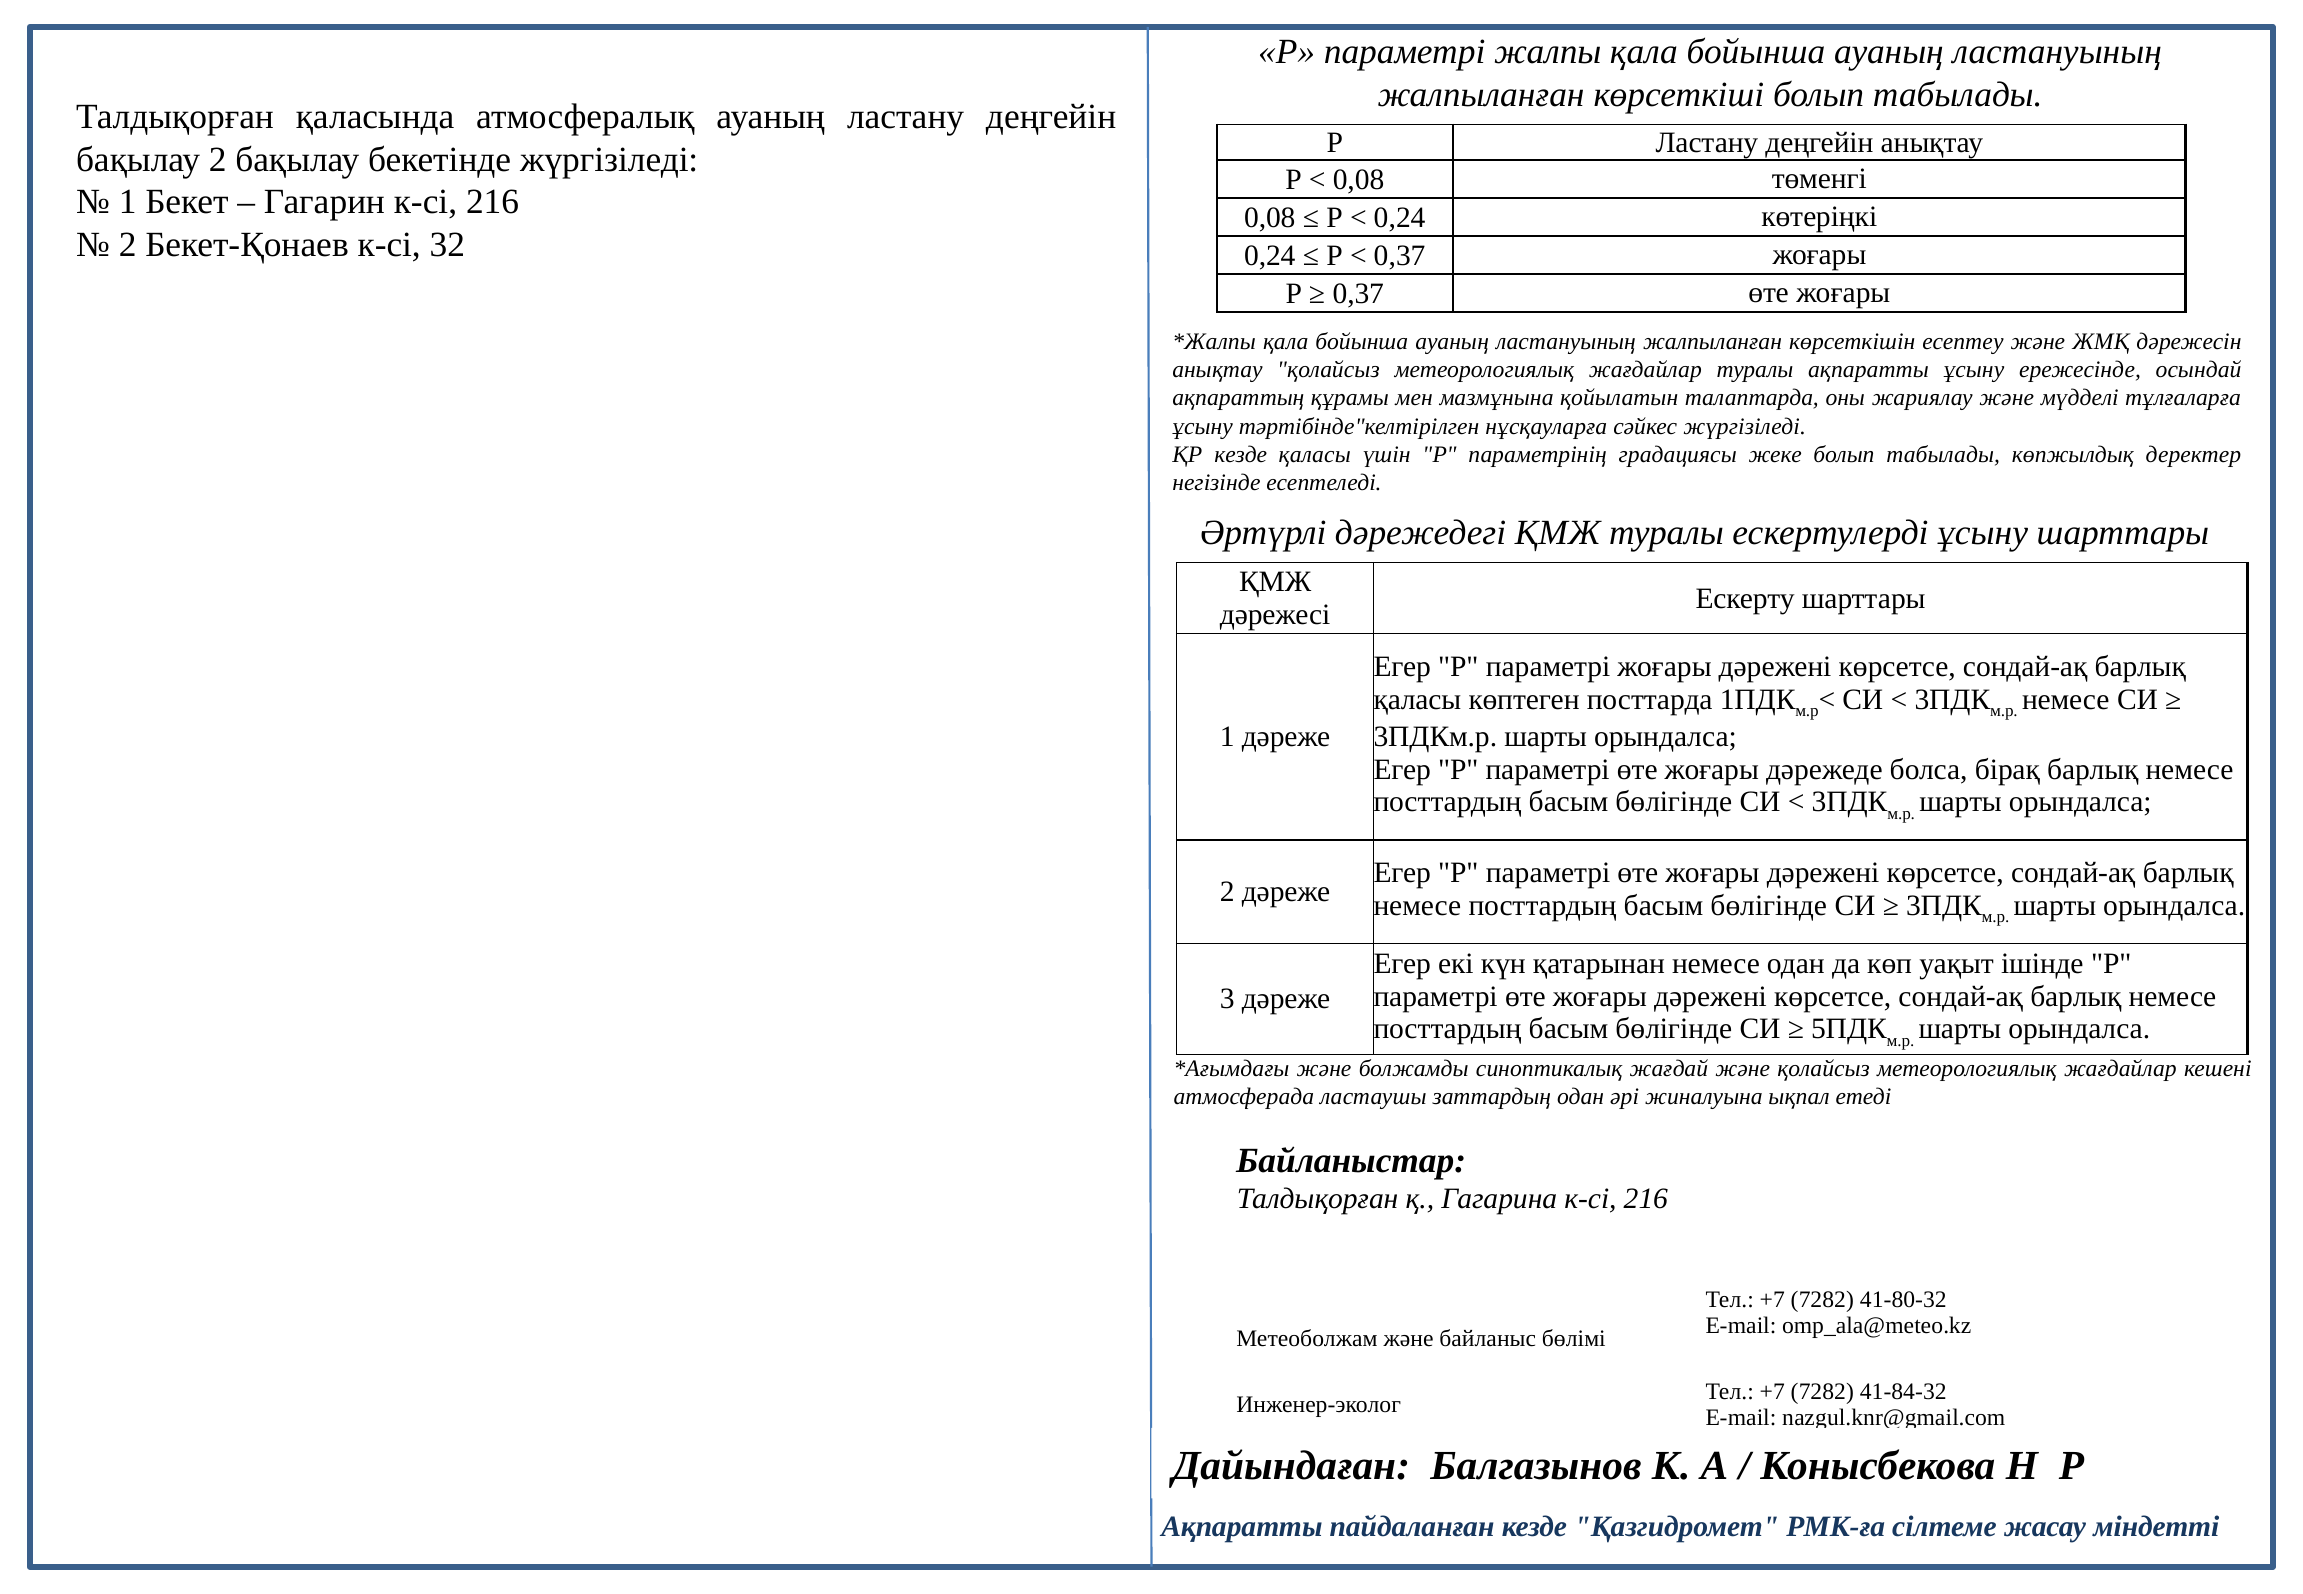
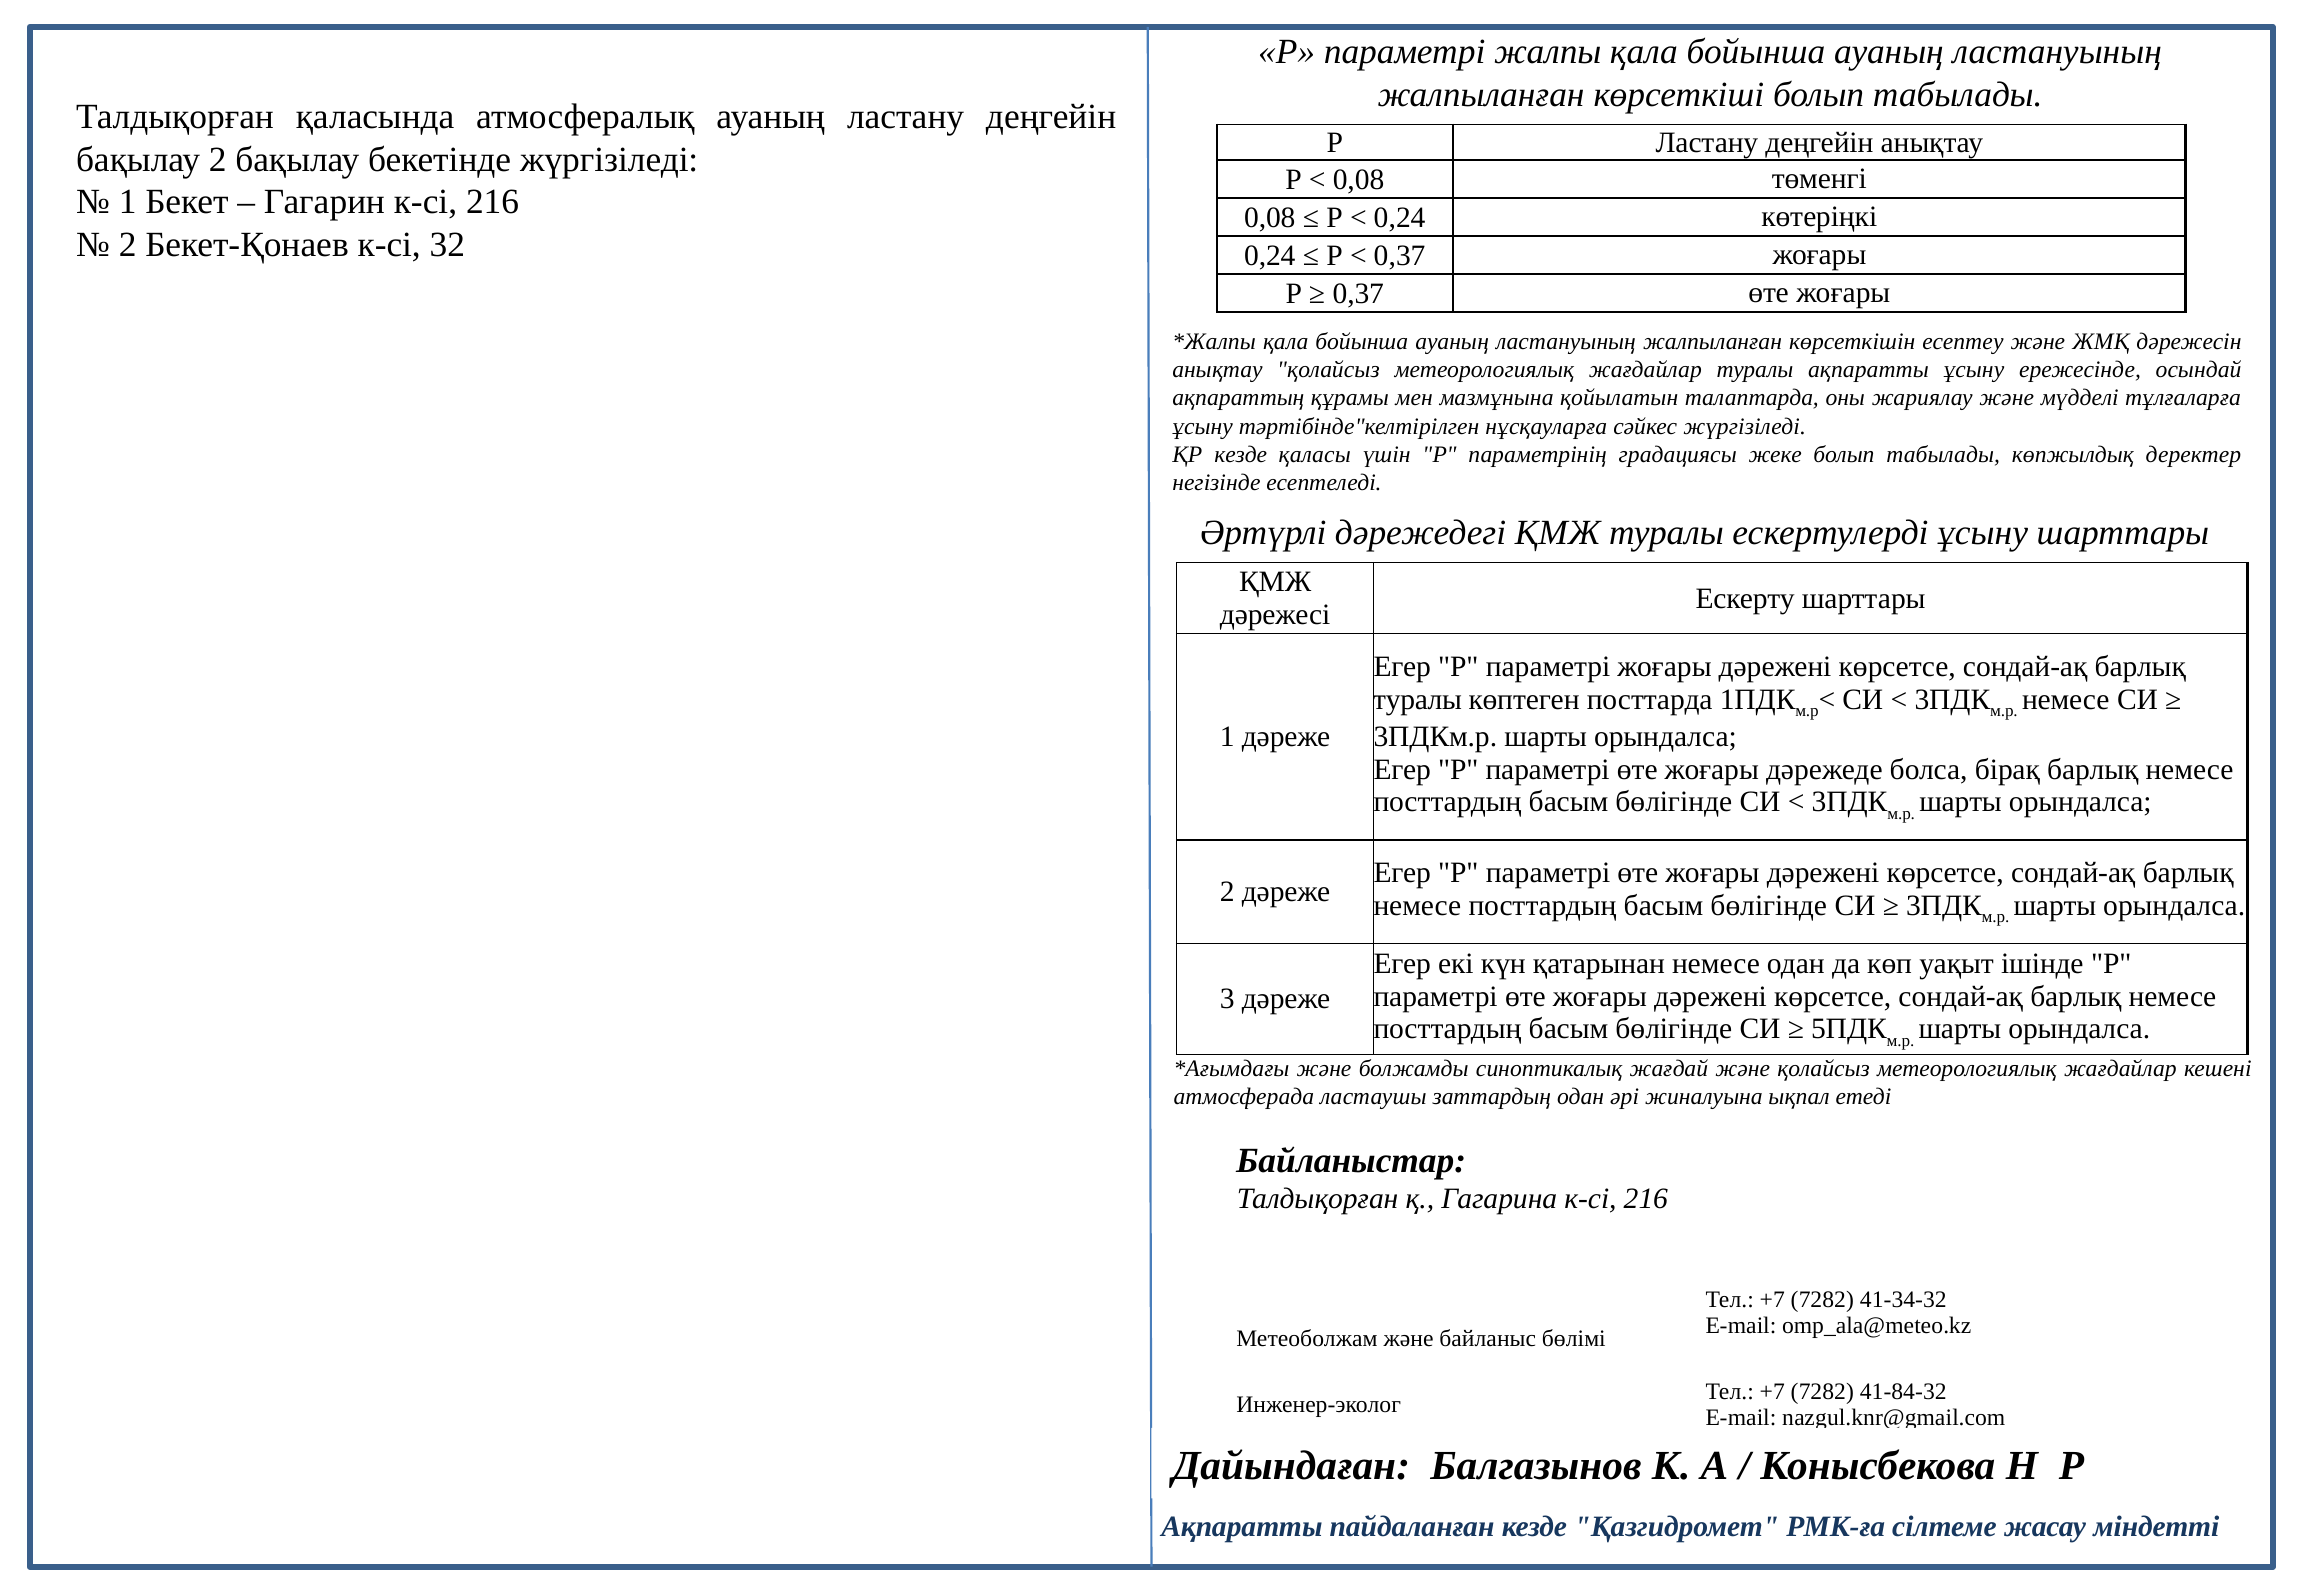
қаласы: қаласы -> туралы (1418, 700)
41-80-32: 41-80-32 -> 41-34-32 (1903, 1300)
